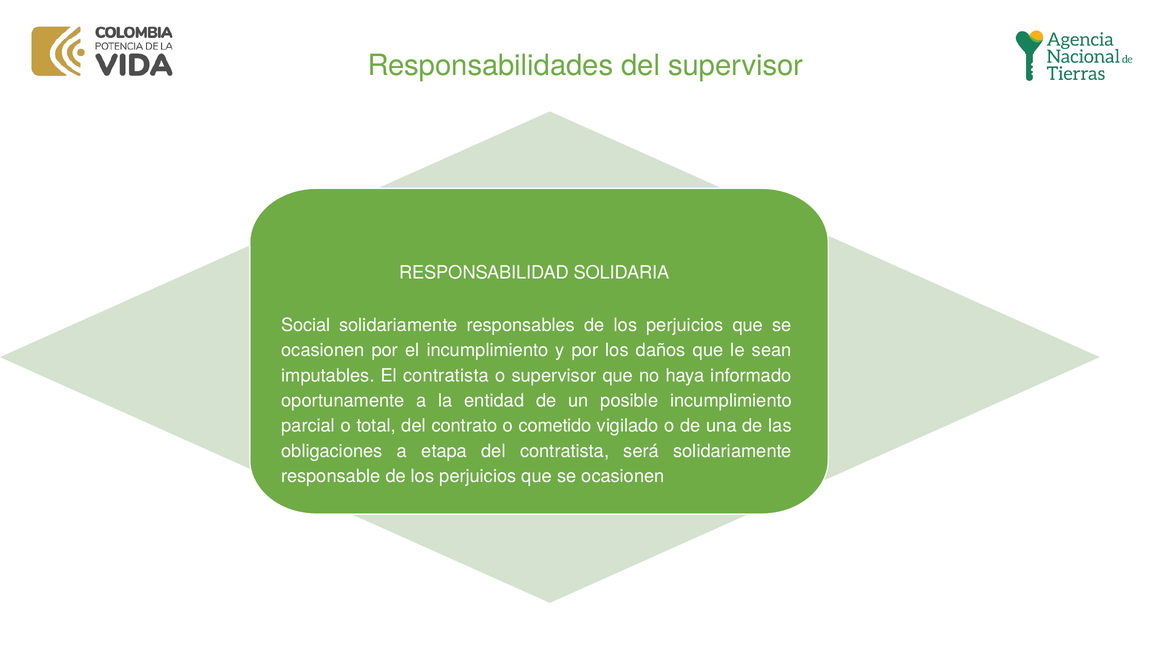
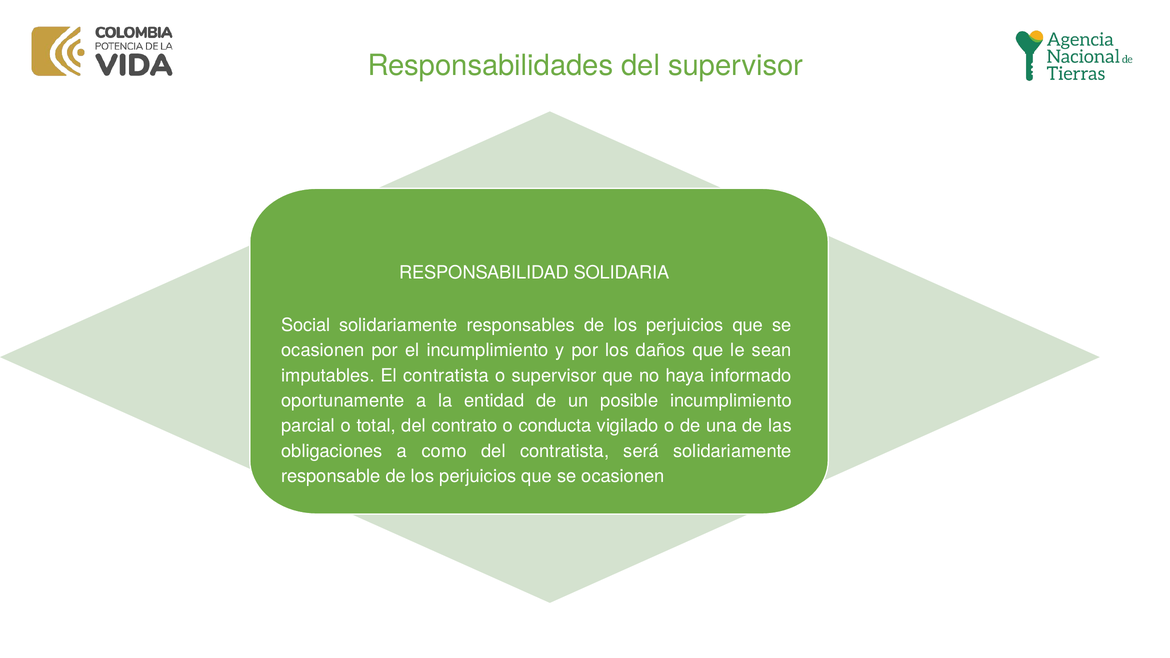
cometido: cometido -> conducta (555, 426)
etapa: etapa -> como (444, 451)
